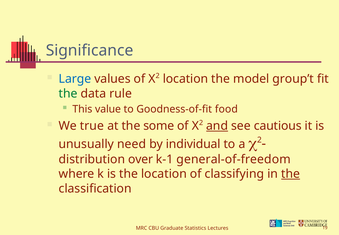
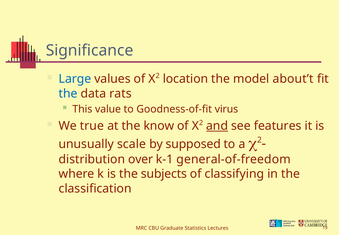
group’t: group’t -> about’t (293, 79)
the colour: green -> blue (68, 93)
rule: rule -> rats (121, 93)
food: food -> virus (226, 109)
some: some -> know (159, 126)
cautious: cautious -> features (278, 126)
need: need -> scale (132, 144)
individual: individual -> supposed (193, 144)
the location: location -> subjects (164, 174)
the underline: present -> none (291, 174)
